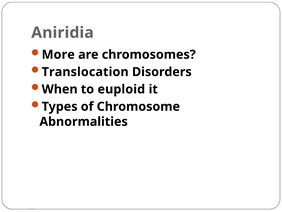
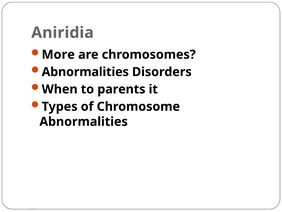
Translocation: Translocation -> Abnormalities (85, 72)
euploid: euploid -> parents (121, 89)
